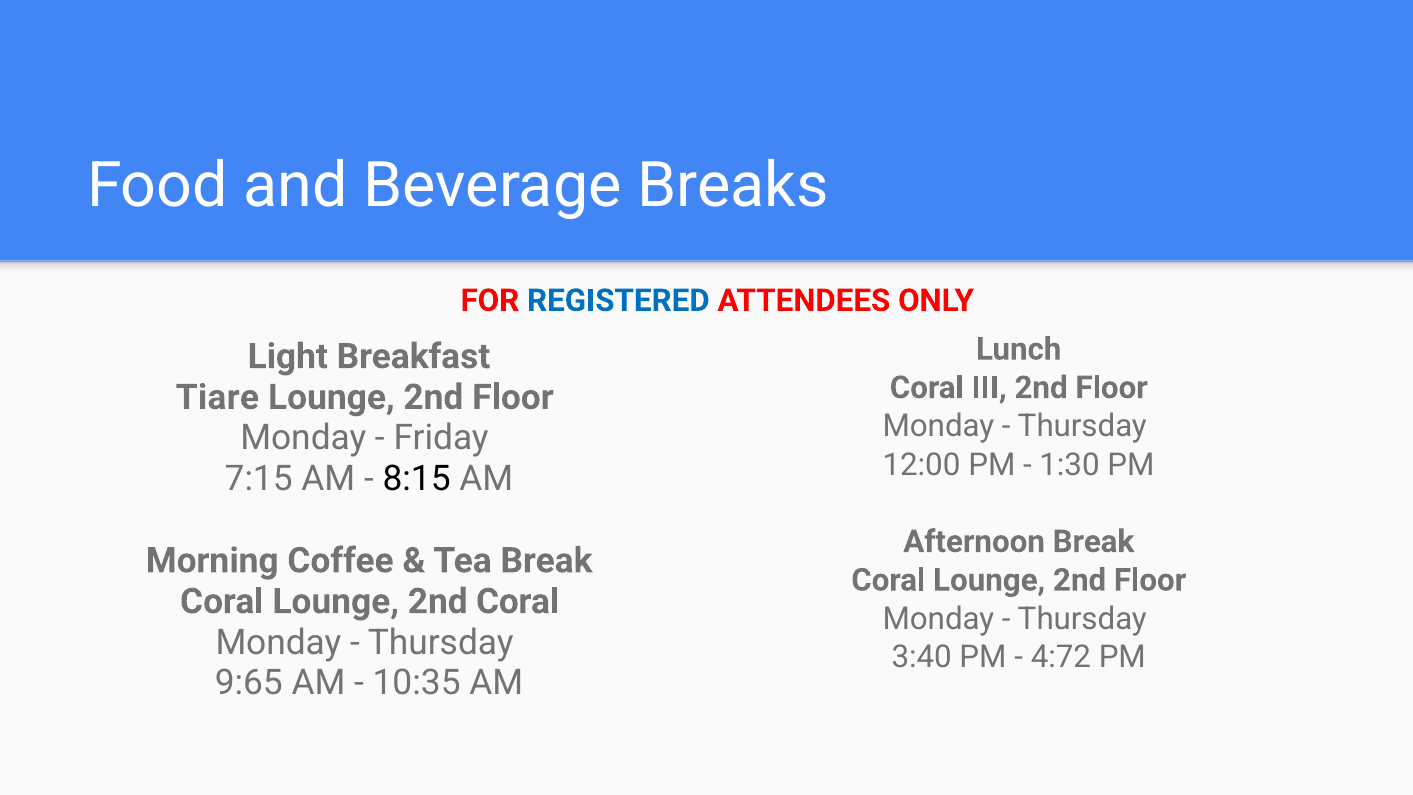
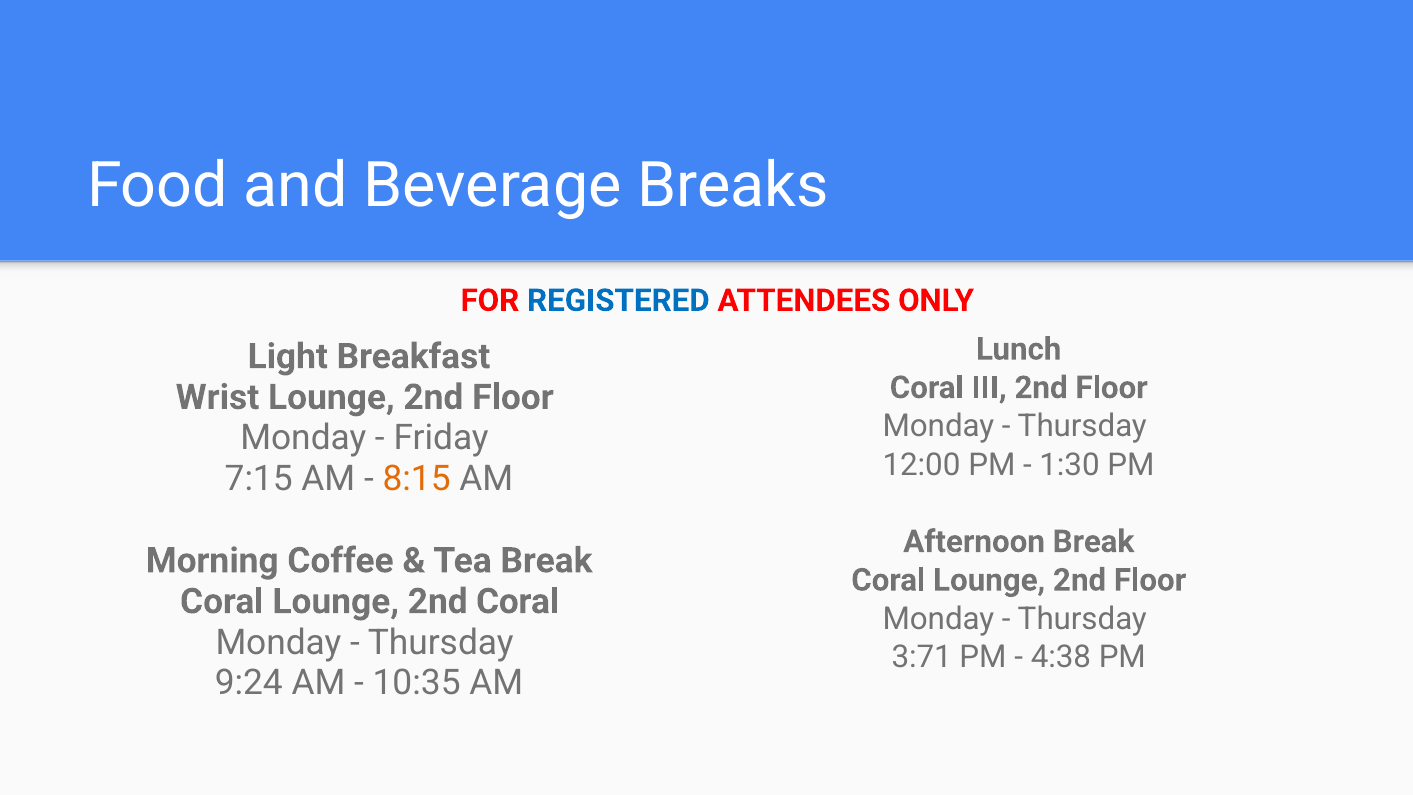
Tiare: Tiare -> Wrist (217, 397)
8:15 colour: black -> orange (417, 479)
3:40: 3:40 -> 3:71 (922, 657)
4:72: 4:72 -> 4:38 (1061, 657)
9:65: 9:65 -> 9:24 (249, 683)
